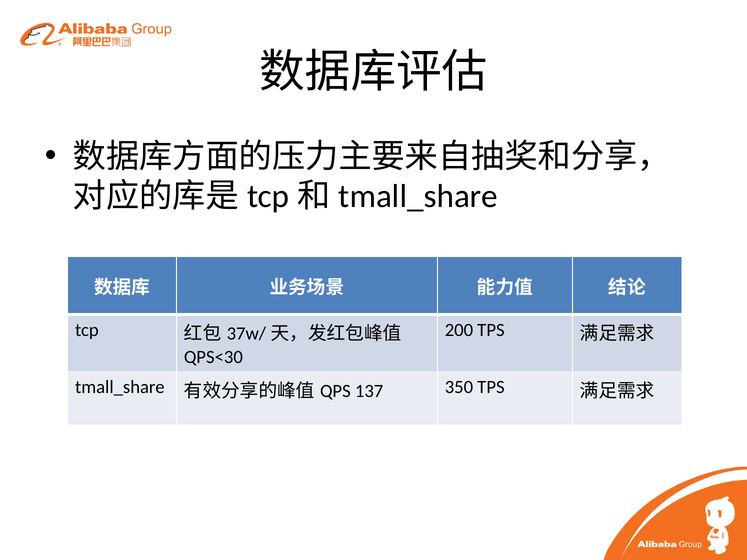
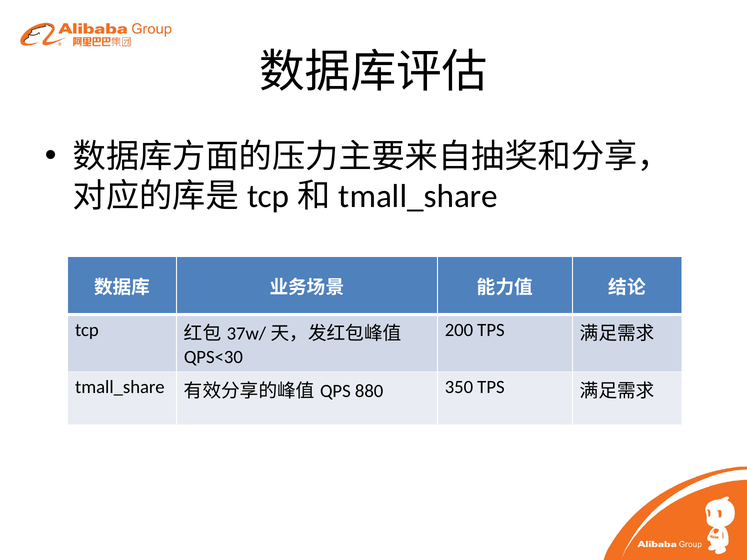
137: 137 -> 880 (369, 391)
